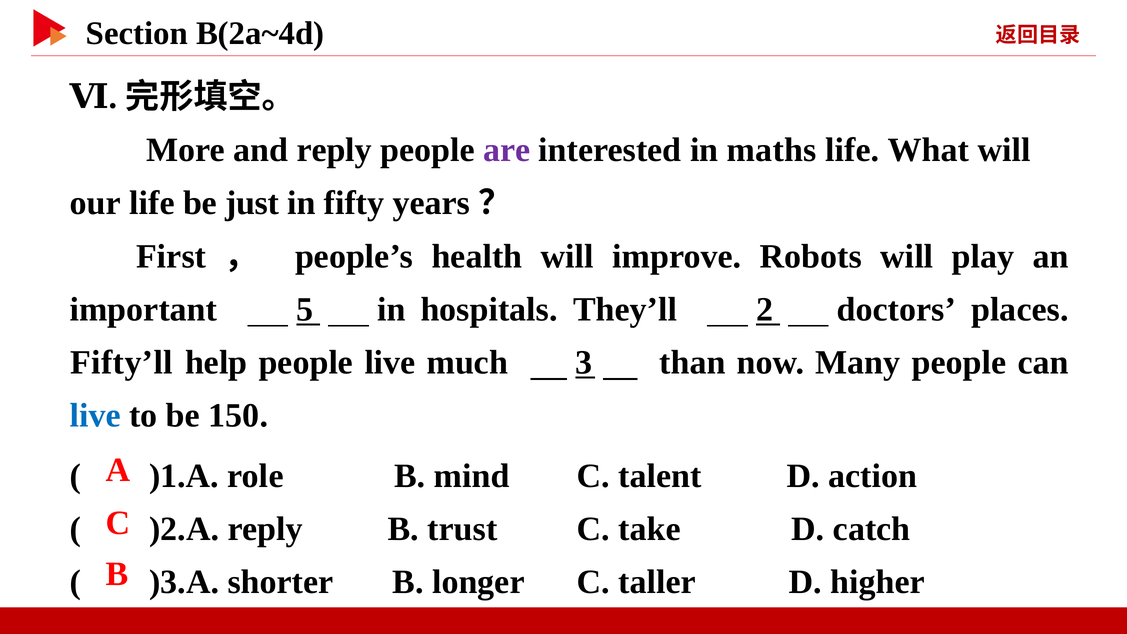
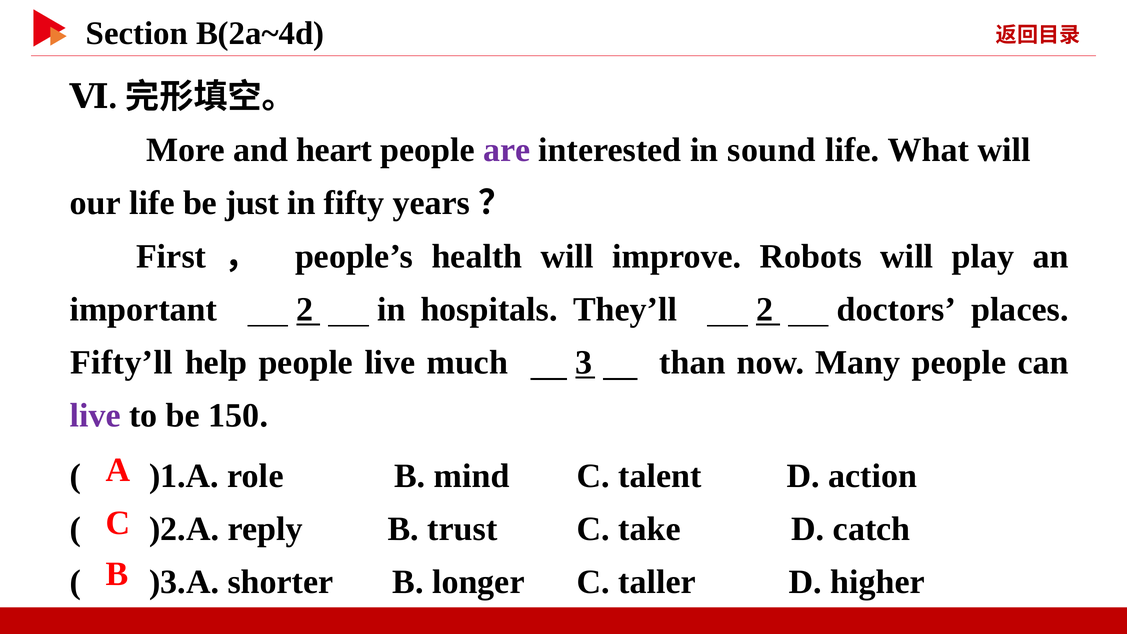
and reply: reply -> heart (334, 150)
maths: maths -> sound (772, 150)
important 5: 5 -> 2 (305, 309)
live colour: blue -> purple (95, 416)
